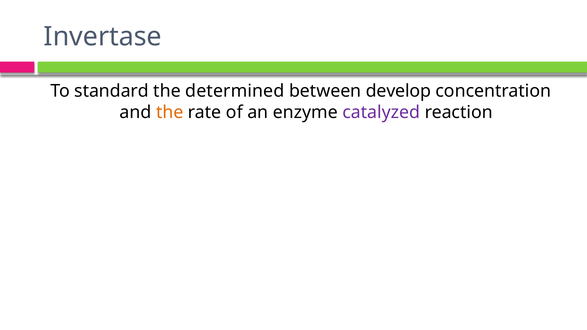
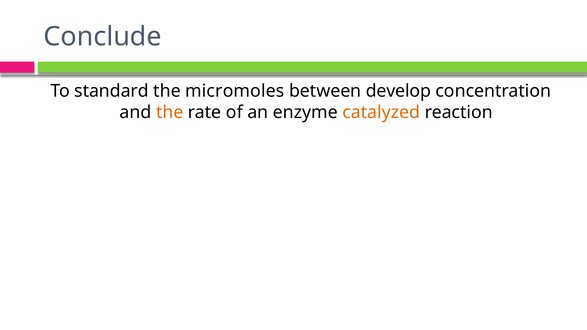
Invertase: Invertase -> Conclude (103, 37)
determined: determined -> micromoles (235, 91)
catalyzed colour: purple -> orange (381, 112)
